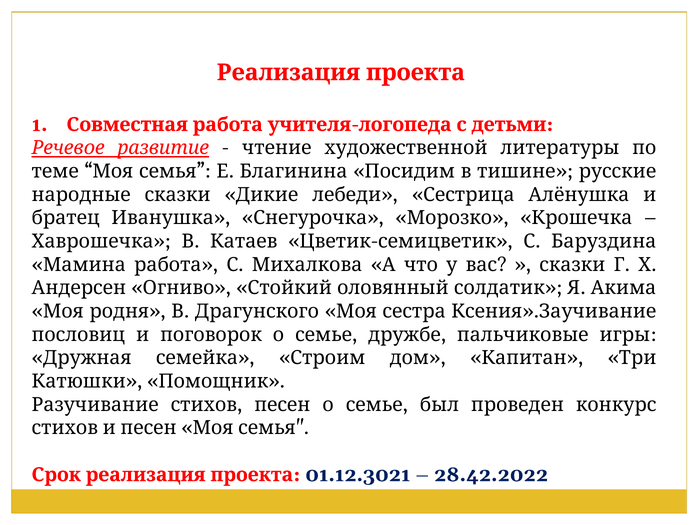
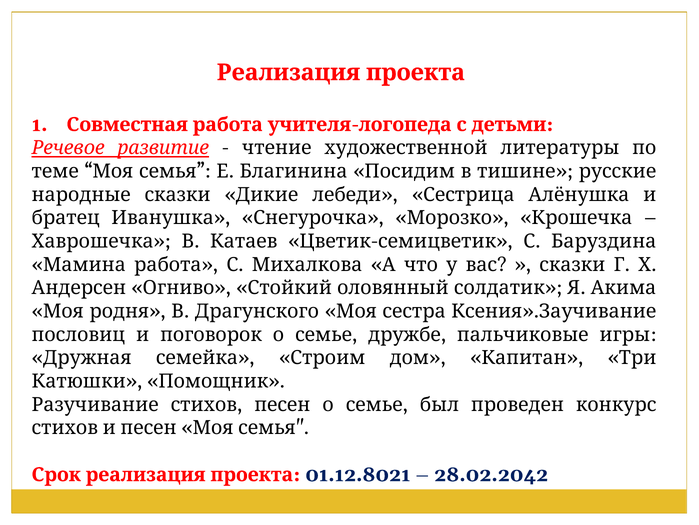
01.12.3021: 01.12.3021 -> 01.12.8021 (358, 474)
28.42.2022: 28.42.2022 -> 28.02.2042 (491, 474)
